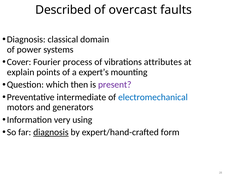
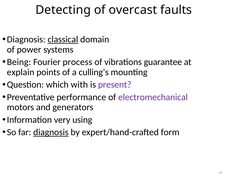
Described: Described -> Detecting (63, 10)
classical underline: none -> present (63, 39)
Cover: Cover -> Being (19, 62)
attributes: attributes -> guarantee (163, 62)
expert’s: expert’s -> culling’s (94, 72)
then: then -> with (79, 85)
intermediate: intermediate -> performance (81, 97)
electromechanical colour: blue -> purple (153, 97)
